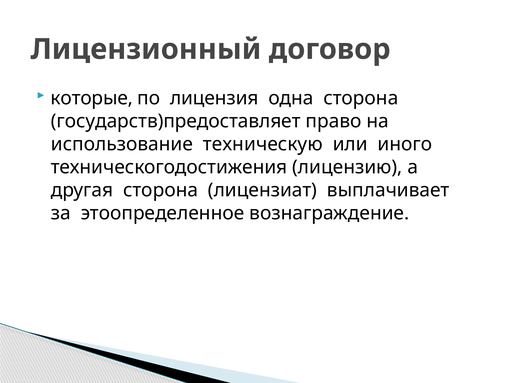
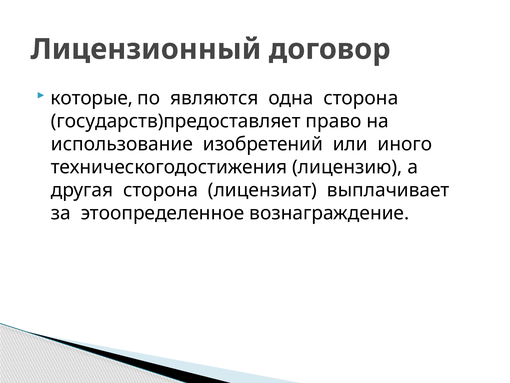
лицензия: лицензия -> являются (214, 98)
техническую: техническую -> изобретений (263, 144)
